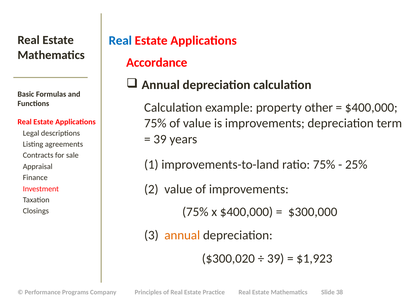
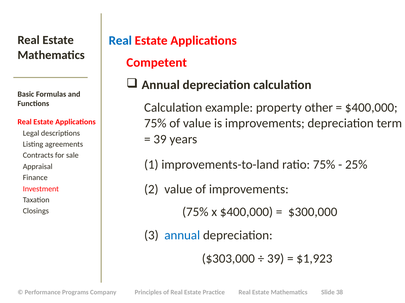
Accordance: Accordance -> Competent (157, 63)
annual colour: orange -> blue (182, 236)
$300,020: $300,020 -> $303,000 (228, 259)
